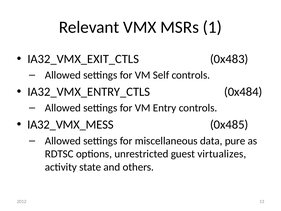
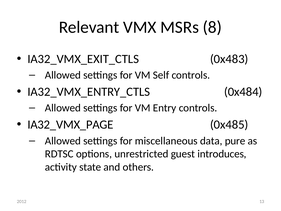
1: 1 -> 8 (212, 27)
IA32_VMX_MESS: IA32_VMX_MESS -> IA32_VMX_PAGE (70, 125)
virtualizes: virtualizes -> introduces (222, 154)
